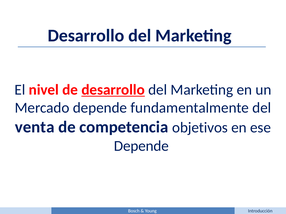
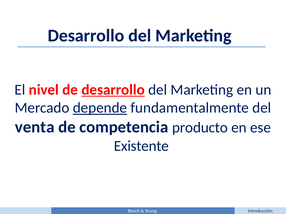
depende underline: none -> present (100, 108)
objetivos: objetivos -> producto (200, 128)
Depende: Depende -> Existente (141, 146)
